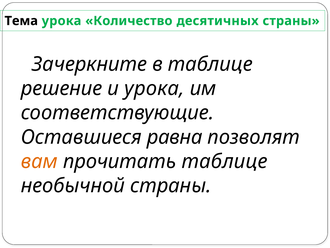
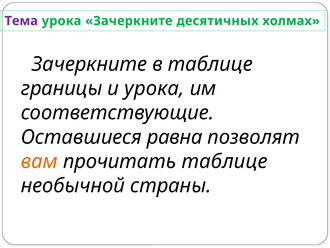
Тема colour: black -> purple (21, 21)
урока Количество: Количество -> Зачеркните (129, 21)
десятичных страны: страны -> холмах (291, 21)
решение: решение -> границы (62, 88)
